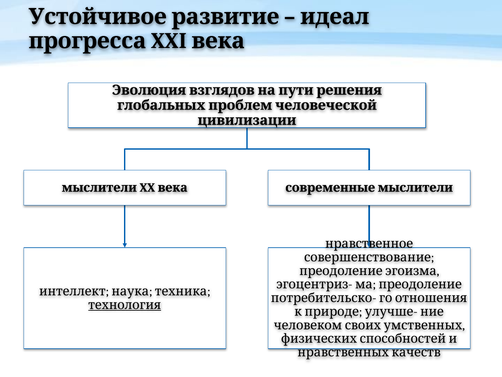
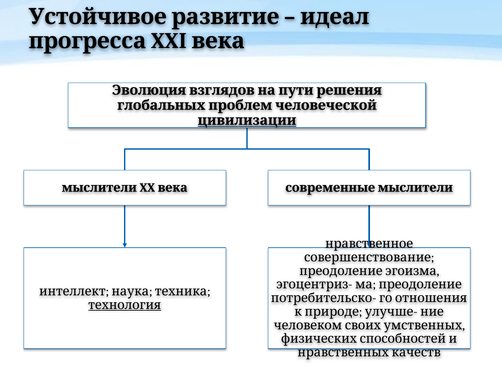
цивилизации underline: none -> present (247, 120)
